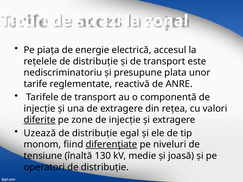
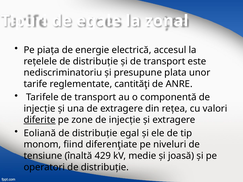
străzi: străzi -> egale (99, 21)
reactivă: reactivă -> cantităţi (132, 84)
Uzează: Uzează -> Eoliană (40, 133)
diferenţiate underline: present -> none (112, 145)
130: 130 -> 429 (103, 156)
